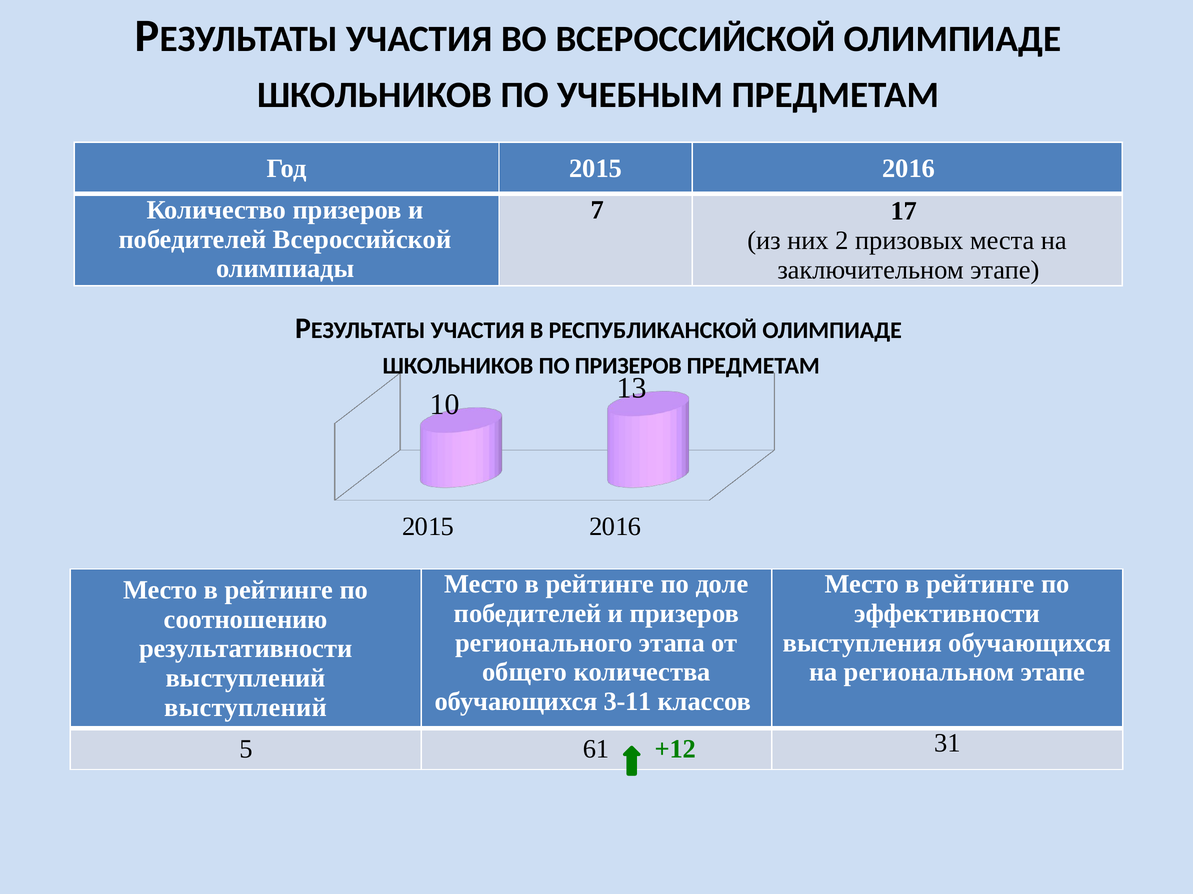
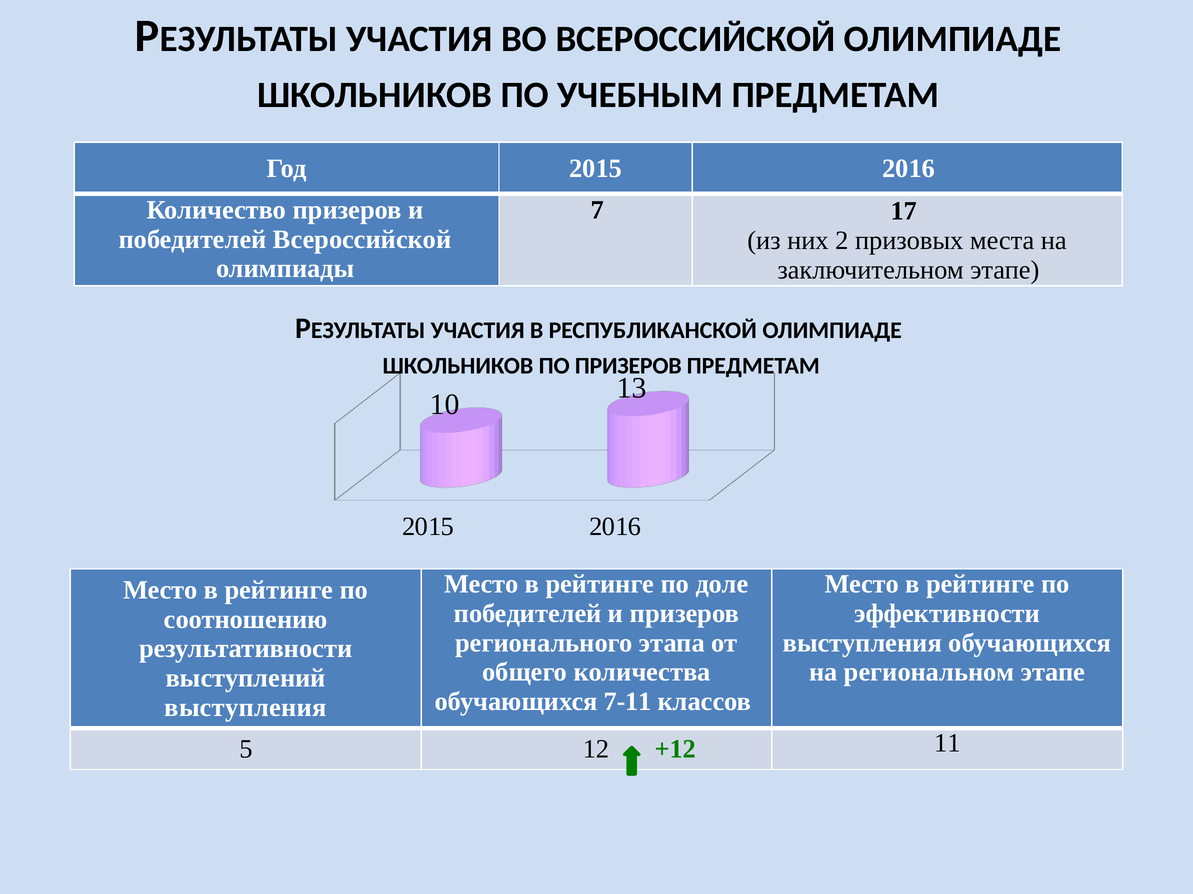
3-11: 3-11 -> 7-11 (628, 702)
выступлений: выступлений -> выступления (246, 708)
61: 61 -> 12 (596, 750)
31: 31 -> 11 (947, 744)
